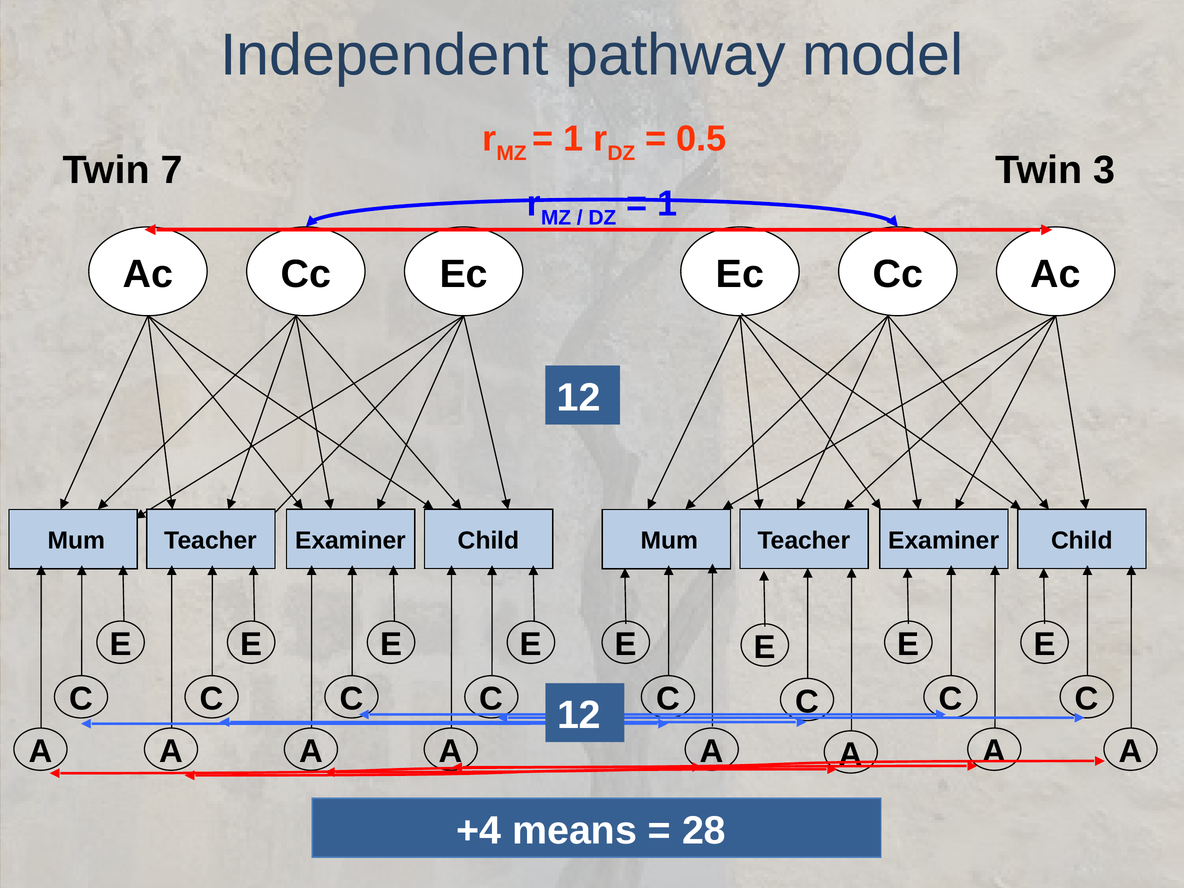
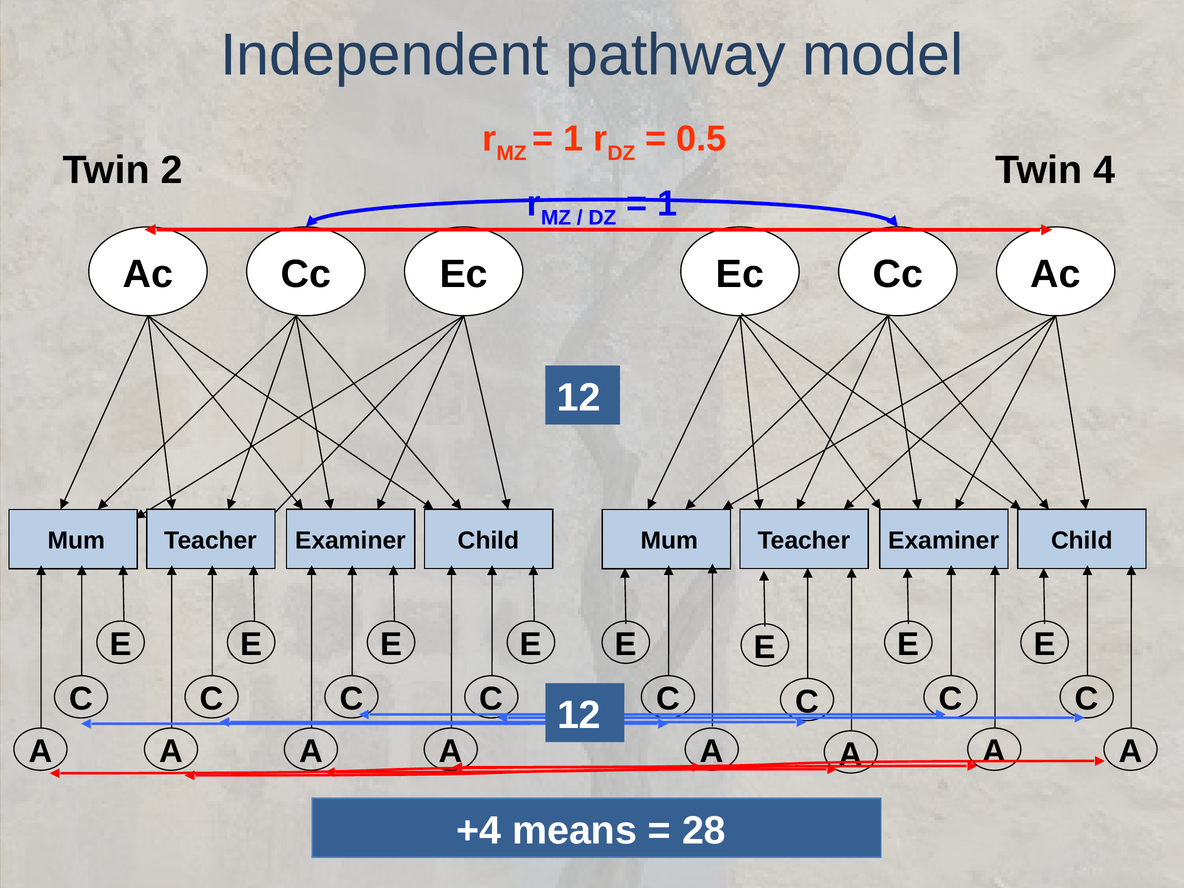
7: 7 -> 2 (172, 170)
3: 3 -> 4 (1104, 170)
